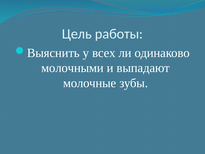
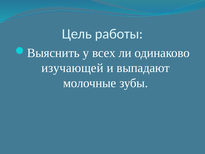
молочными: молочными -> изучающей (72, 68)
